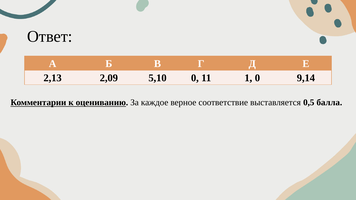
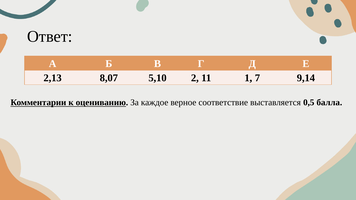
2,09: 2,09 -> 8,07 (109, 78)
5,10 0: 0 -> 2 (195, 78)
1 0: 0 -> 7 (257, 78)
